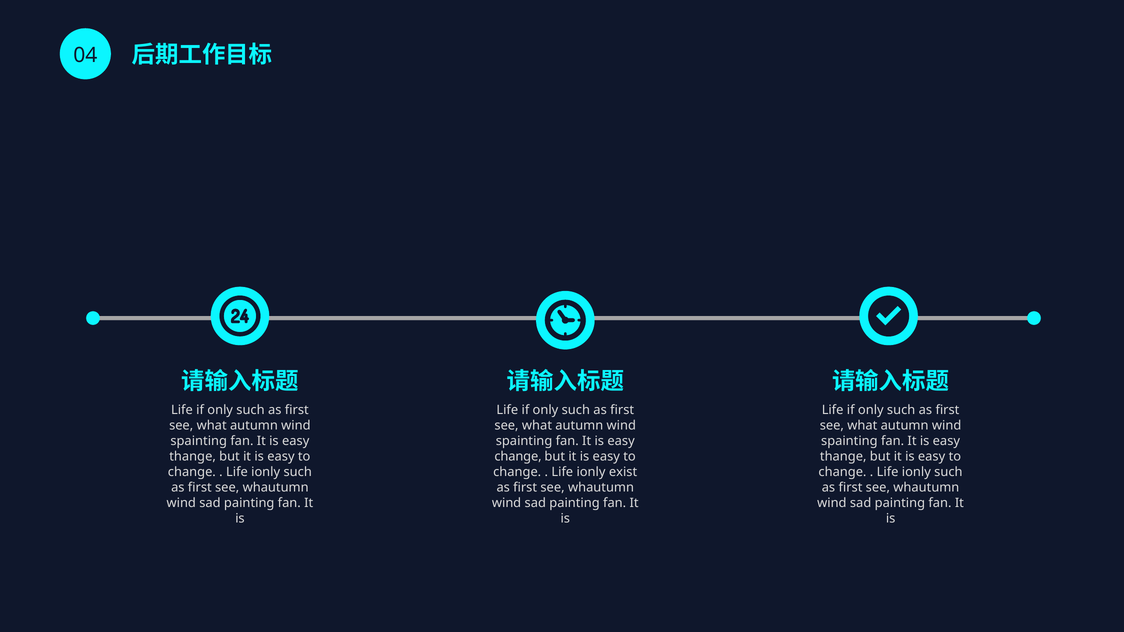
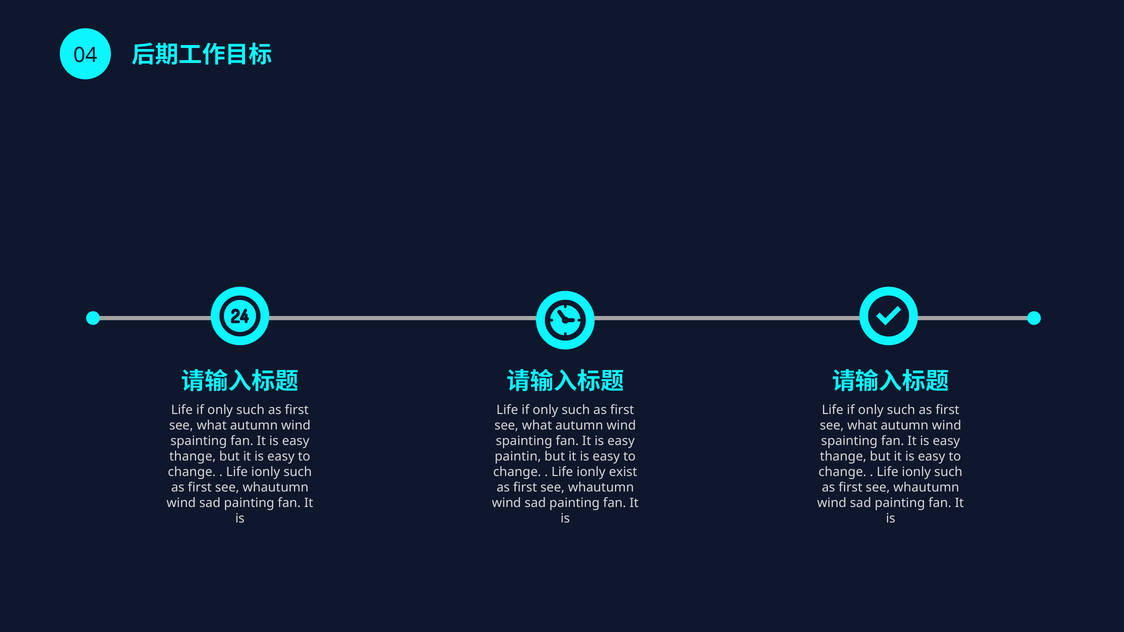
change: change -> paintin (518, 457)
